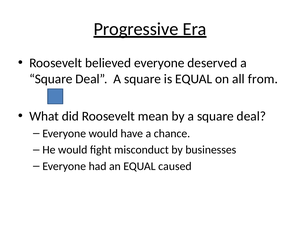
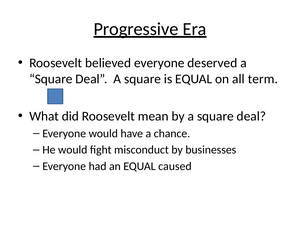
from: from -> term (263, 79)
